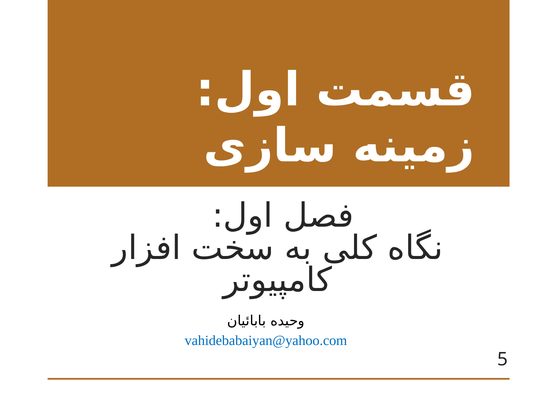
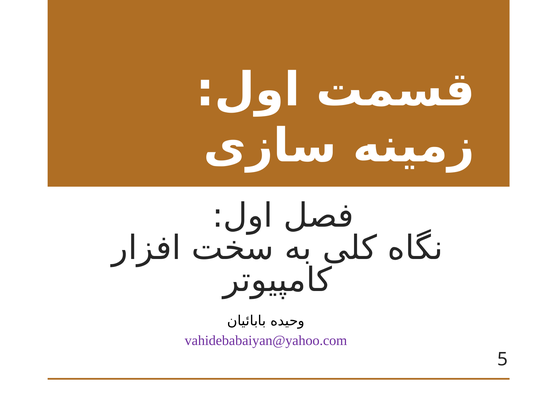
vahidebabaiyan@yahoo.com colour: blue -> purple (266, 340)
